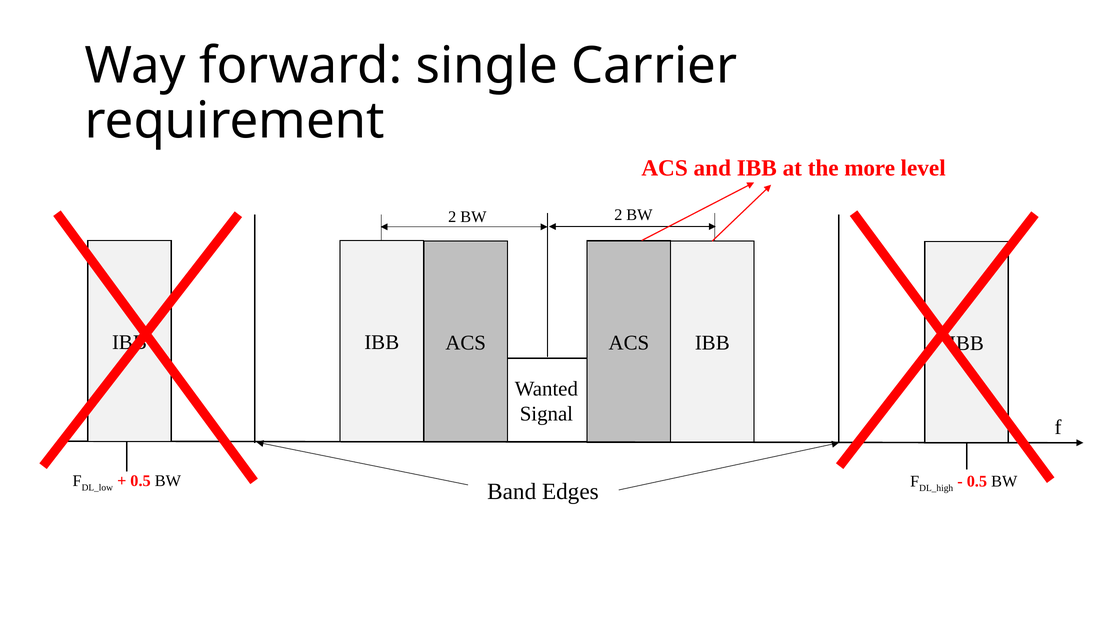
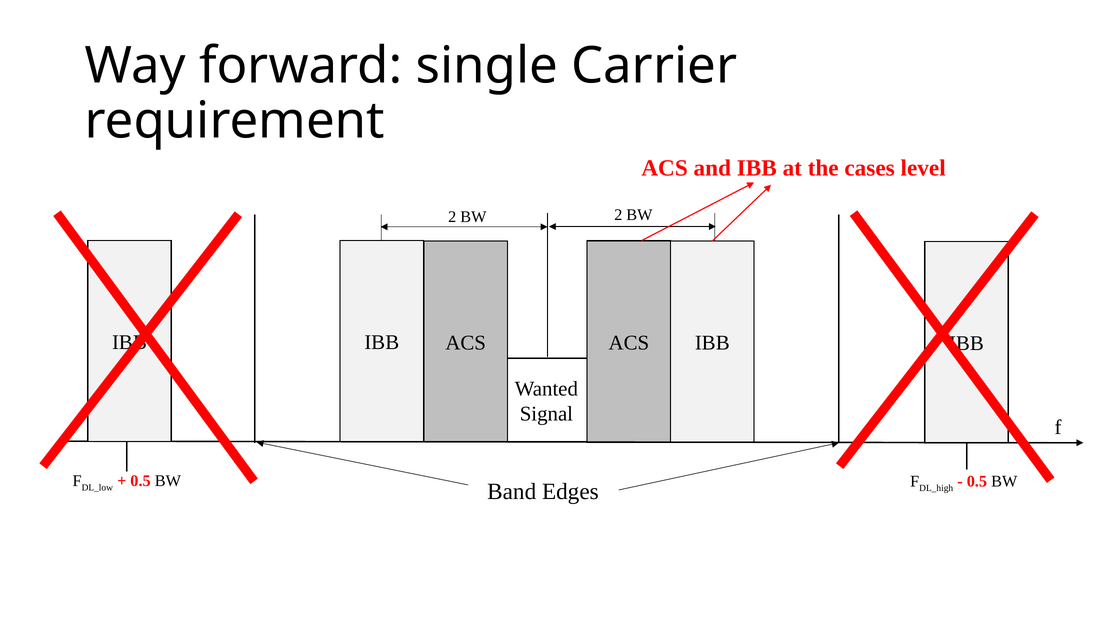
more: more -> cases (870, 168)
